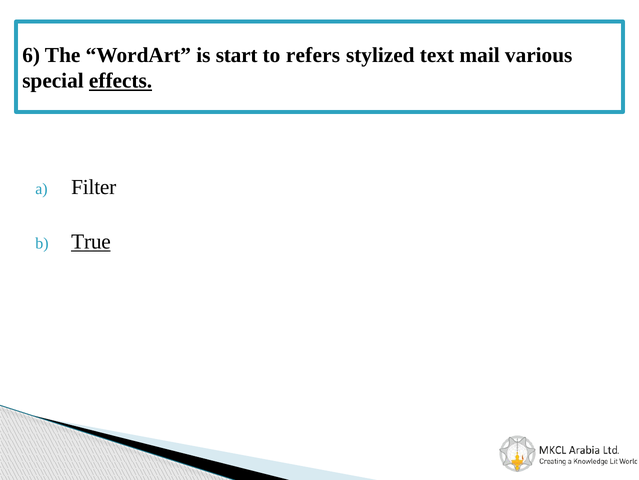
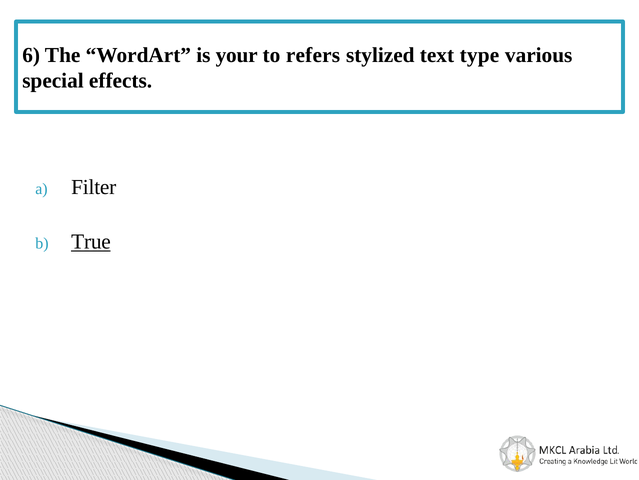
start: start -> your (237, 55)
mail: mail -> type (479, 55)
effects underline: present -> none (121, 81)
